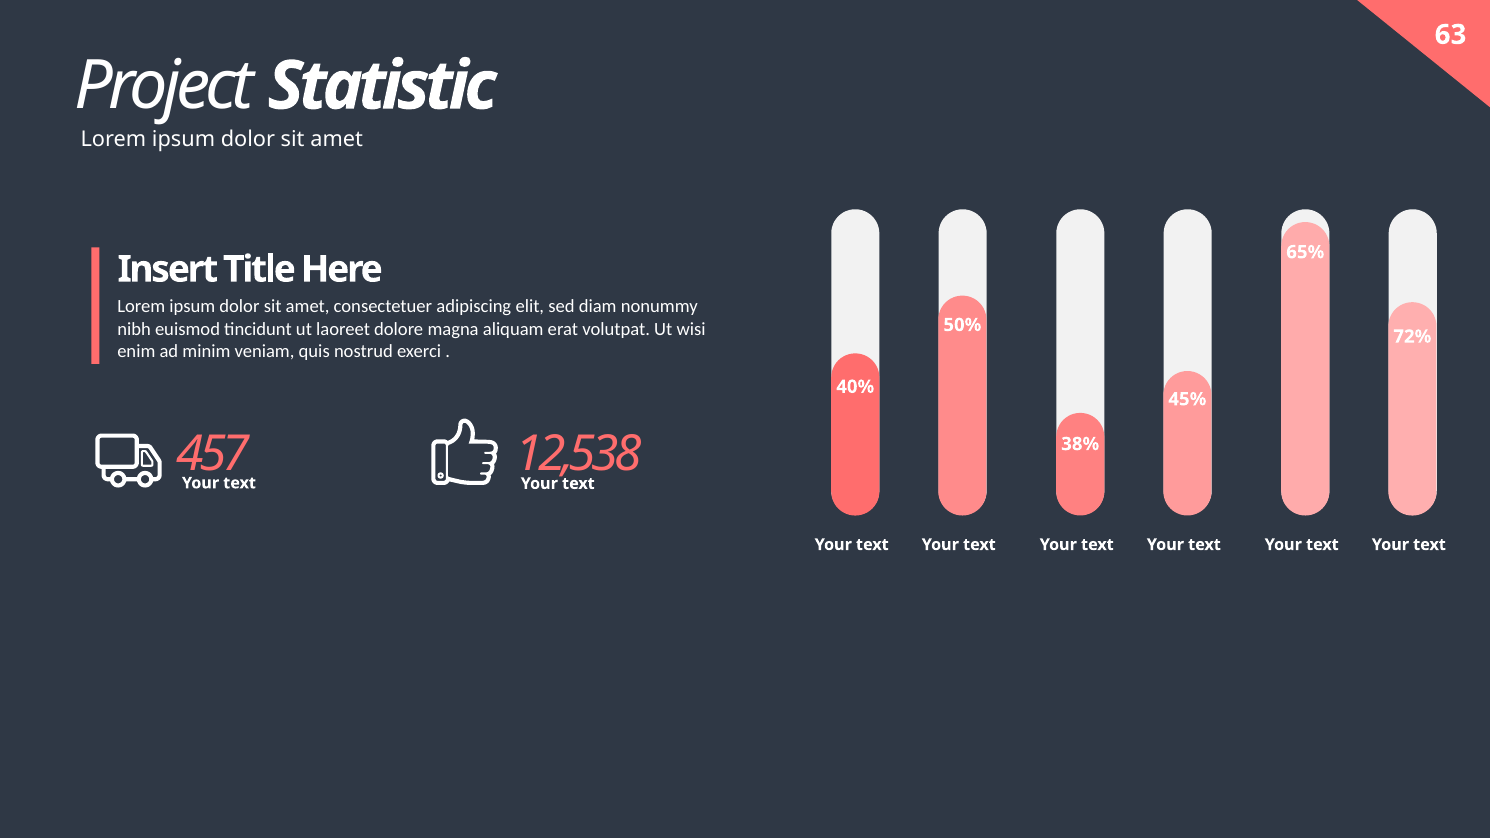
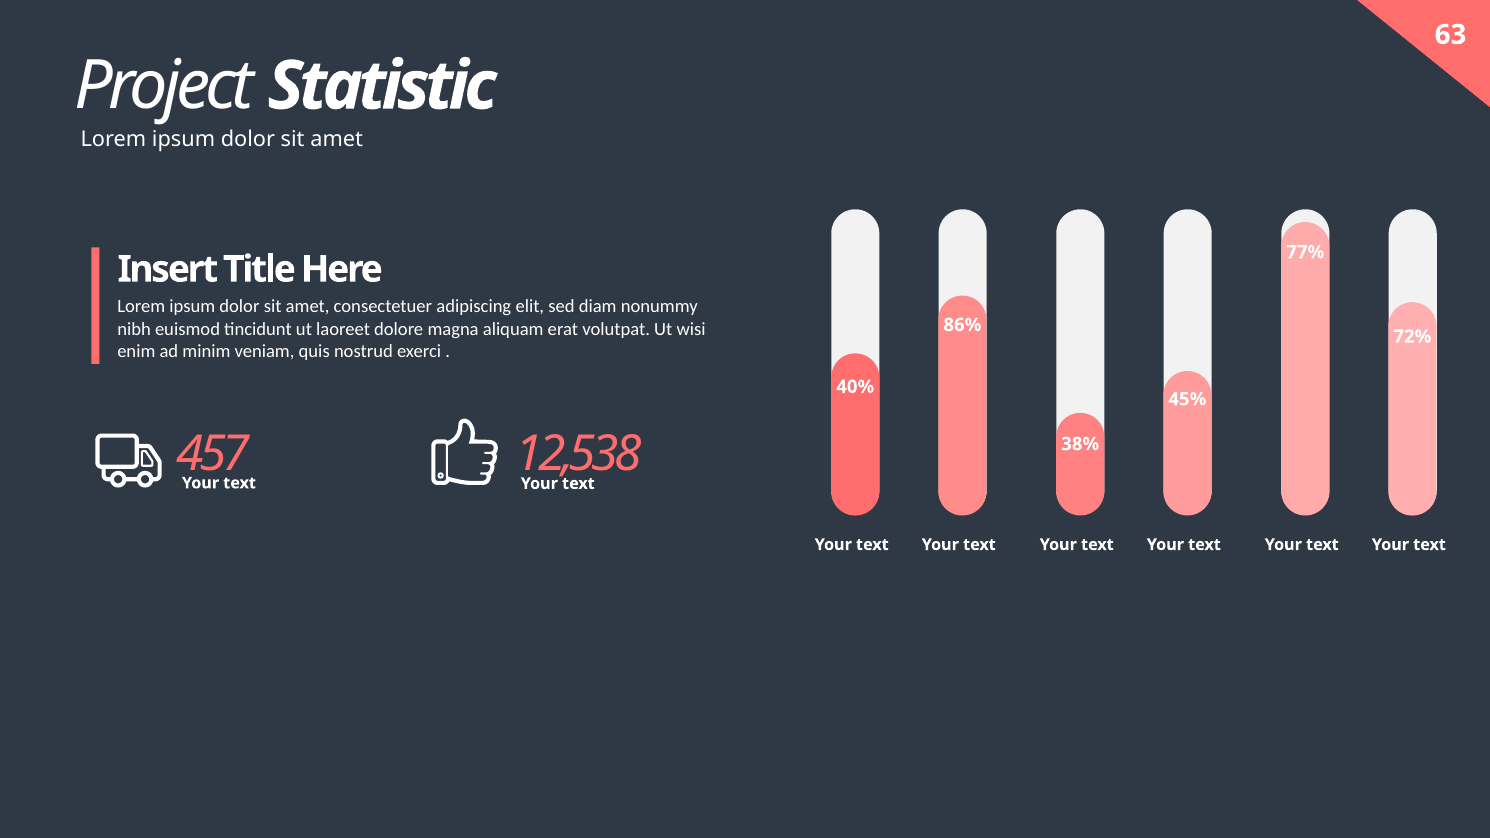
65%: 65% -> 77% (1305, 252)
50%: 50% -> 86% (962, 325)
